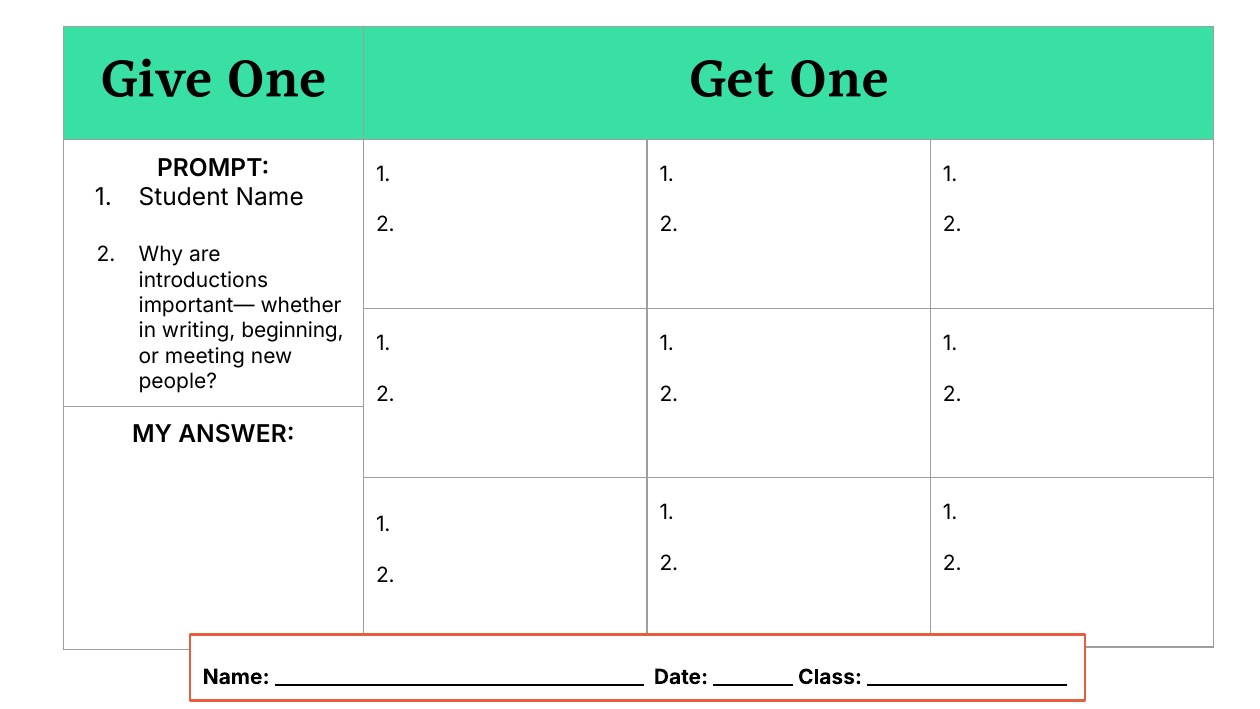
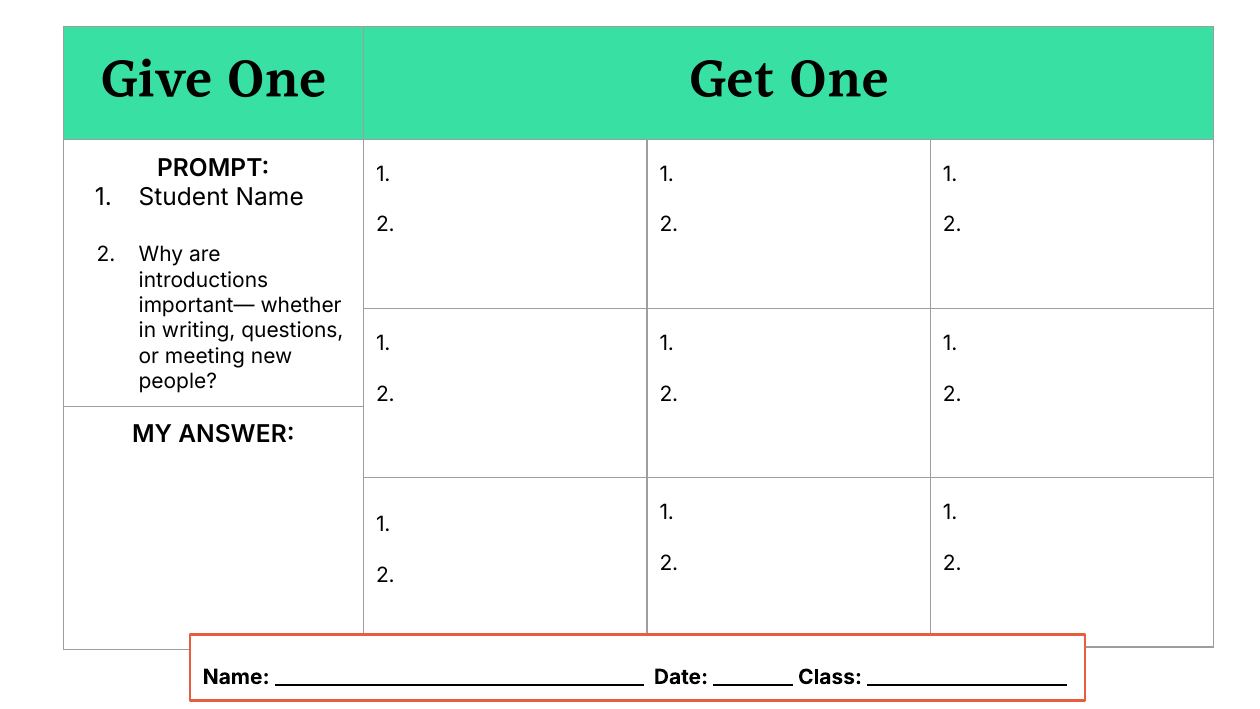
beginning: beginning -> questions (292, 331)
